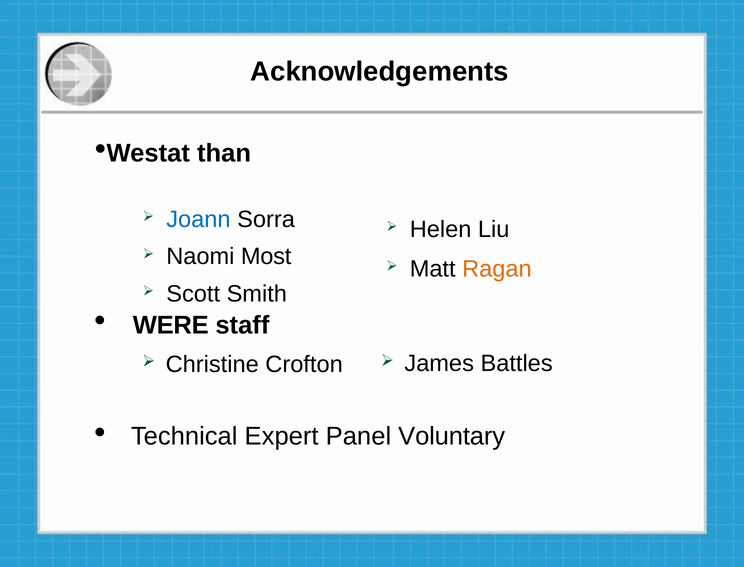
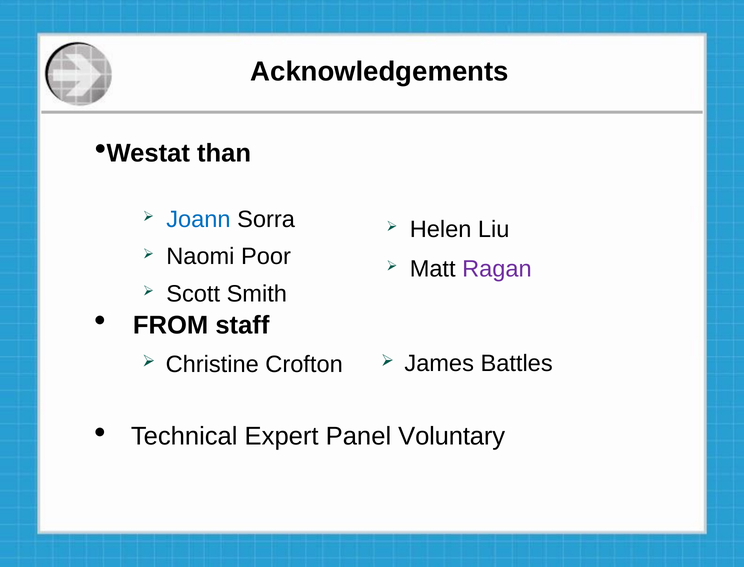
Most: Most -> Poor (266, 256)
Ragan colour: orange -> purple (497, 269)
WERE: WERE -> FROM (171, 325)
